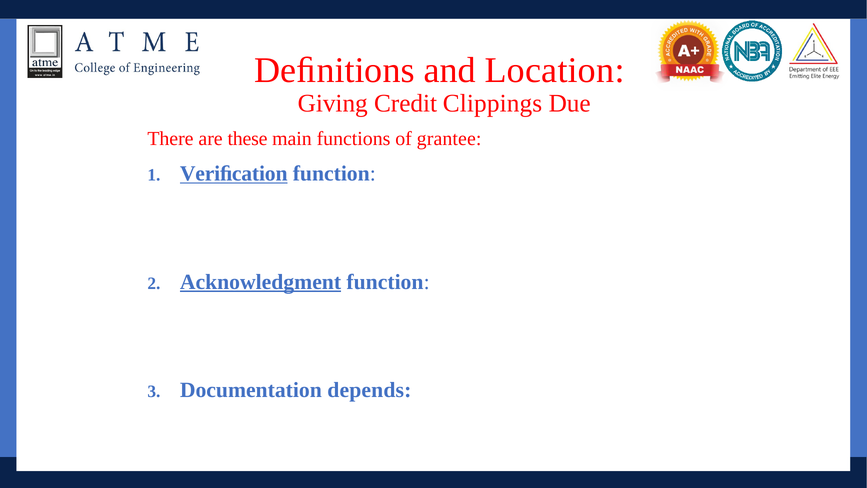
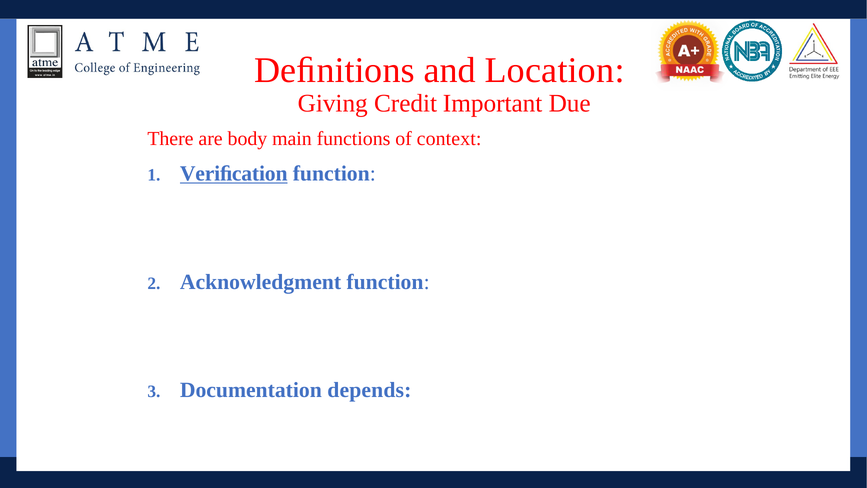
Clippings: Clippings -> Important (493, 103)
these: these -> body (247, 138)
grantee: grantee -> context (449, 138)
Acknowledgment underline: present -> none (261, 282)
